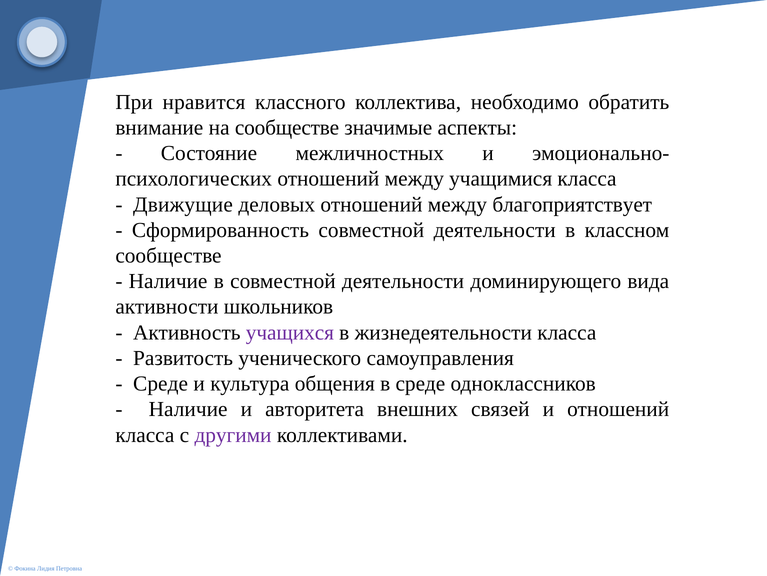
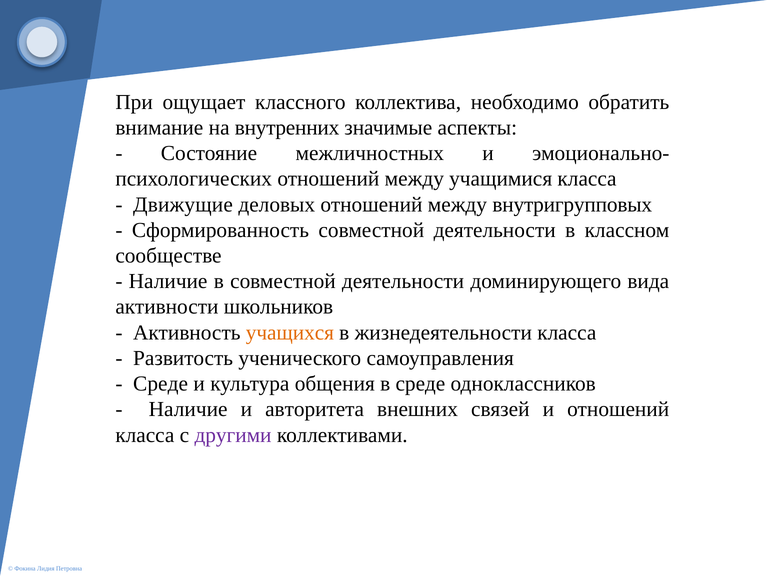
нравится: нравится -> ощущает (204, 102)
на сообществе: сообществе -> внутренних (287, 127)
благоприятствует: благоприятствует -> внутригрупповых (572, 204)
учащихся colour: purple -> orange (290, 332)
